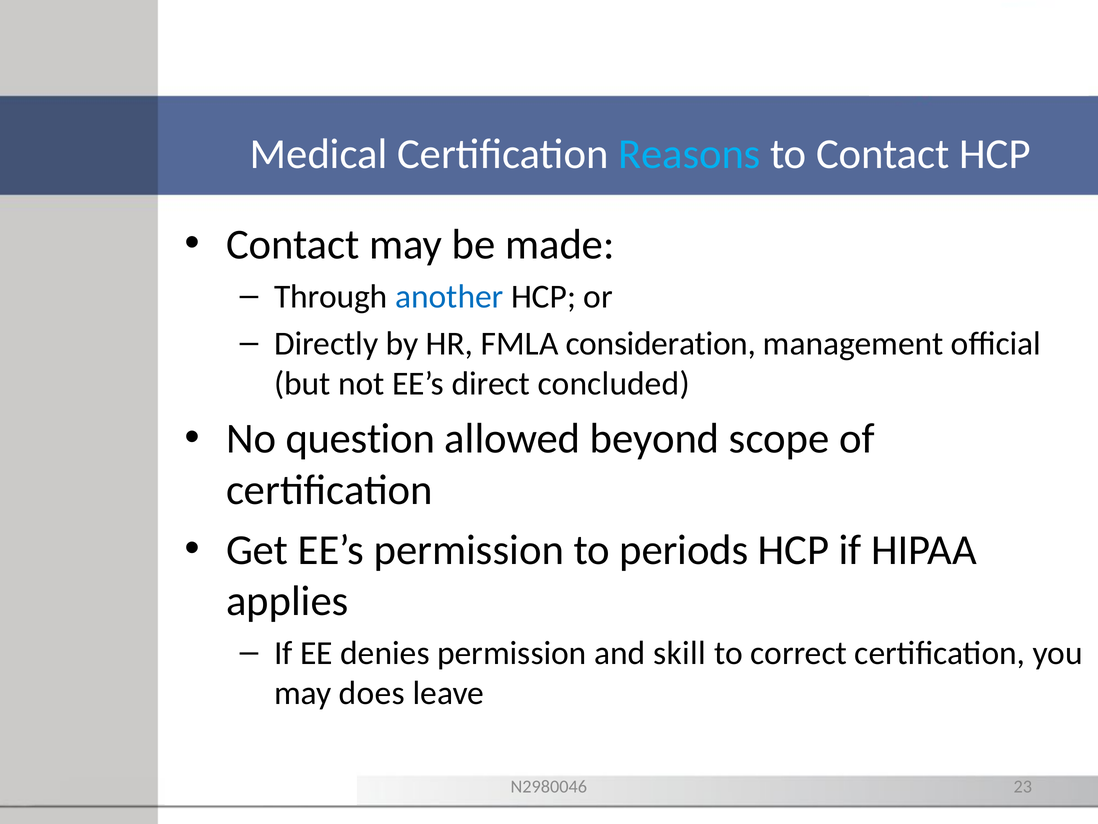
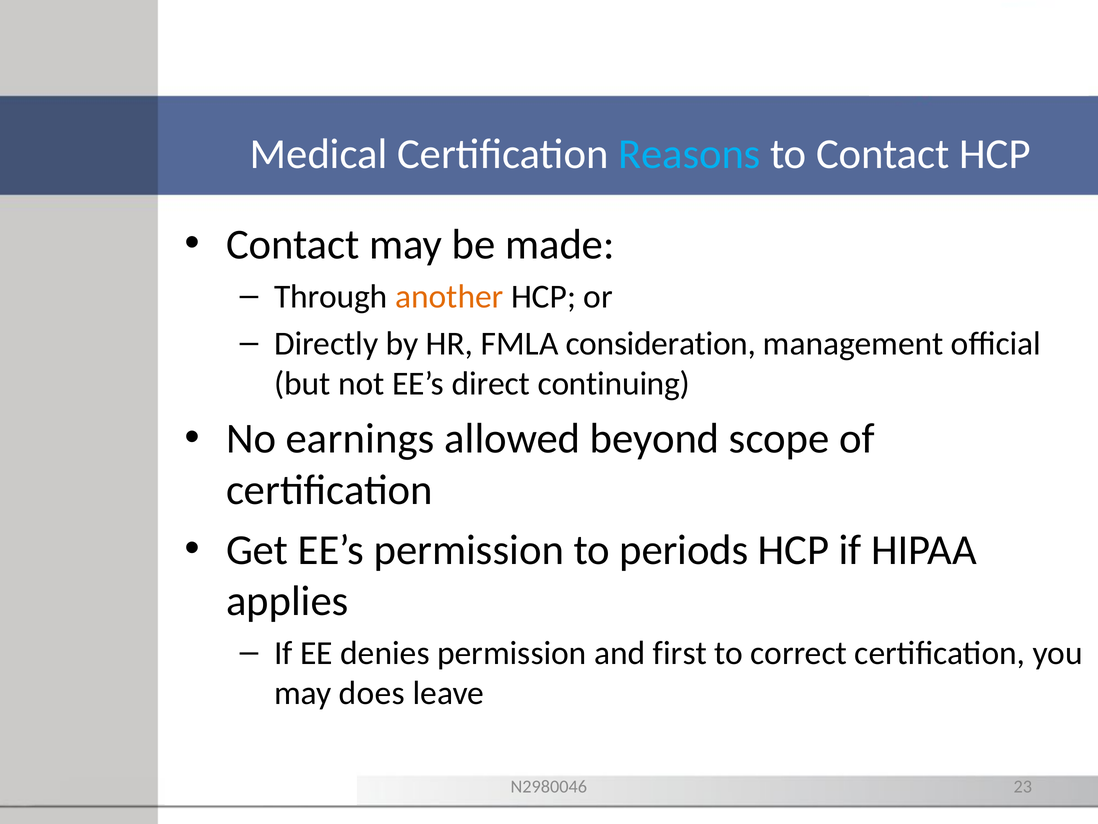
another colour: blue -> orange (449, 296)
concluded: concluded -> continuing (614, 384)
question: question -> earnings (360, 439)
skill: skill -> first (680, 653)
